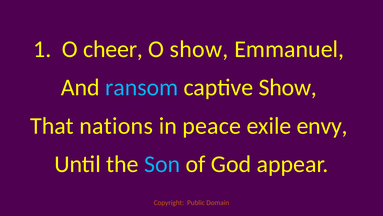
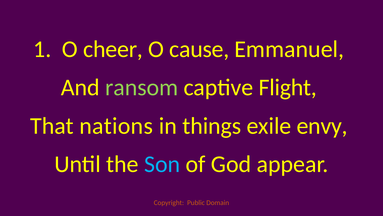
O show: show -> cause (199, 49)
ransom colour: light blue -> light green (142, 87)
captive Show: Show -> Flight (288, 87)
peace: peace -> things (212, 126)
